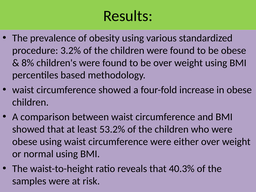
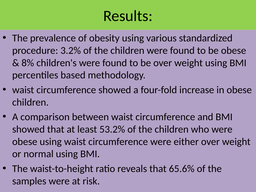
40.3%: 40.3% -> 65.6% (182, 169)
